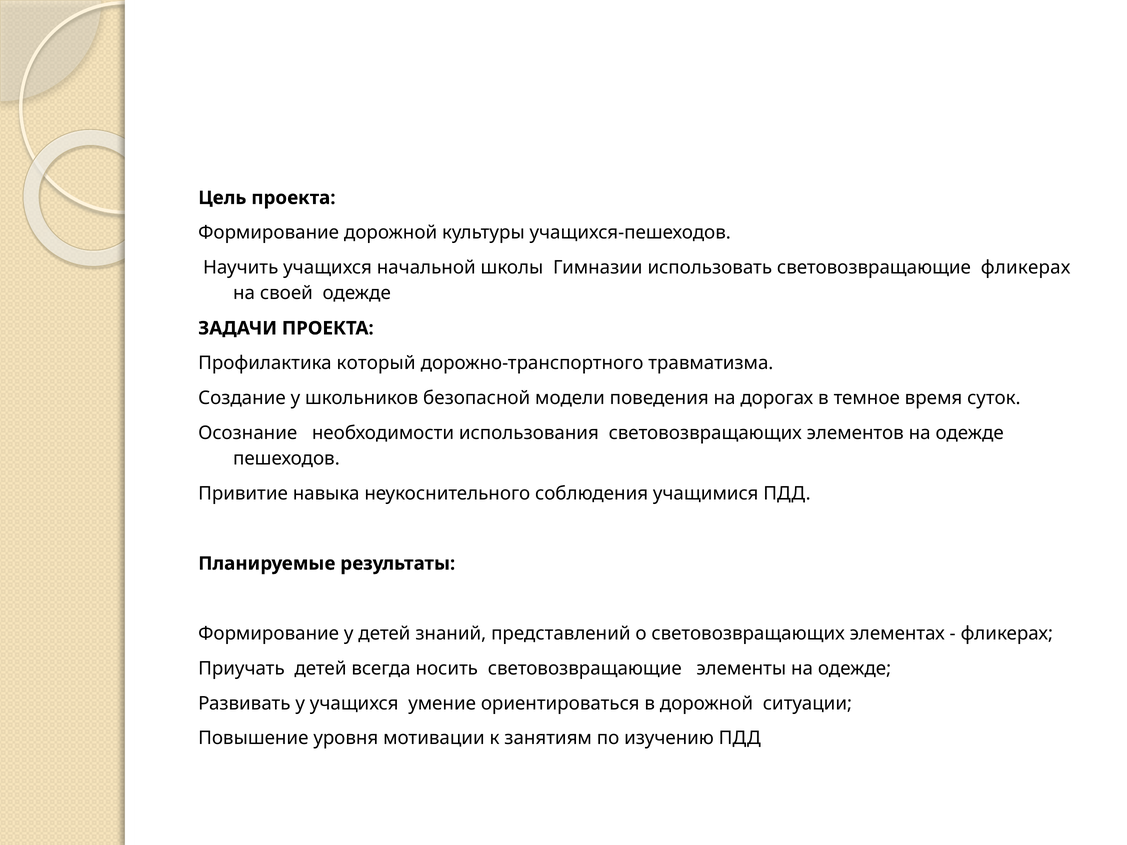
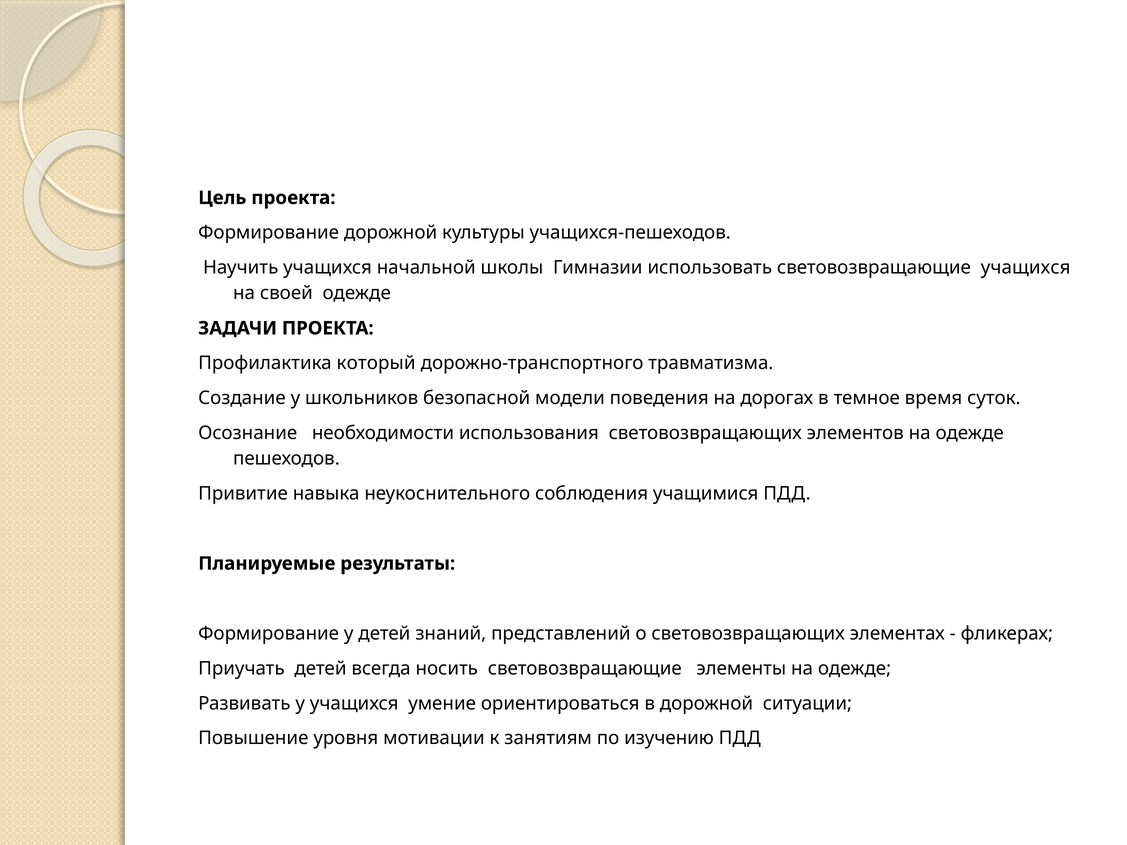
световозвращающие фликерах: фликерах -> учащихся (1026, 268)
